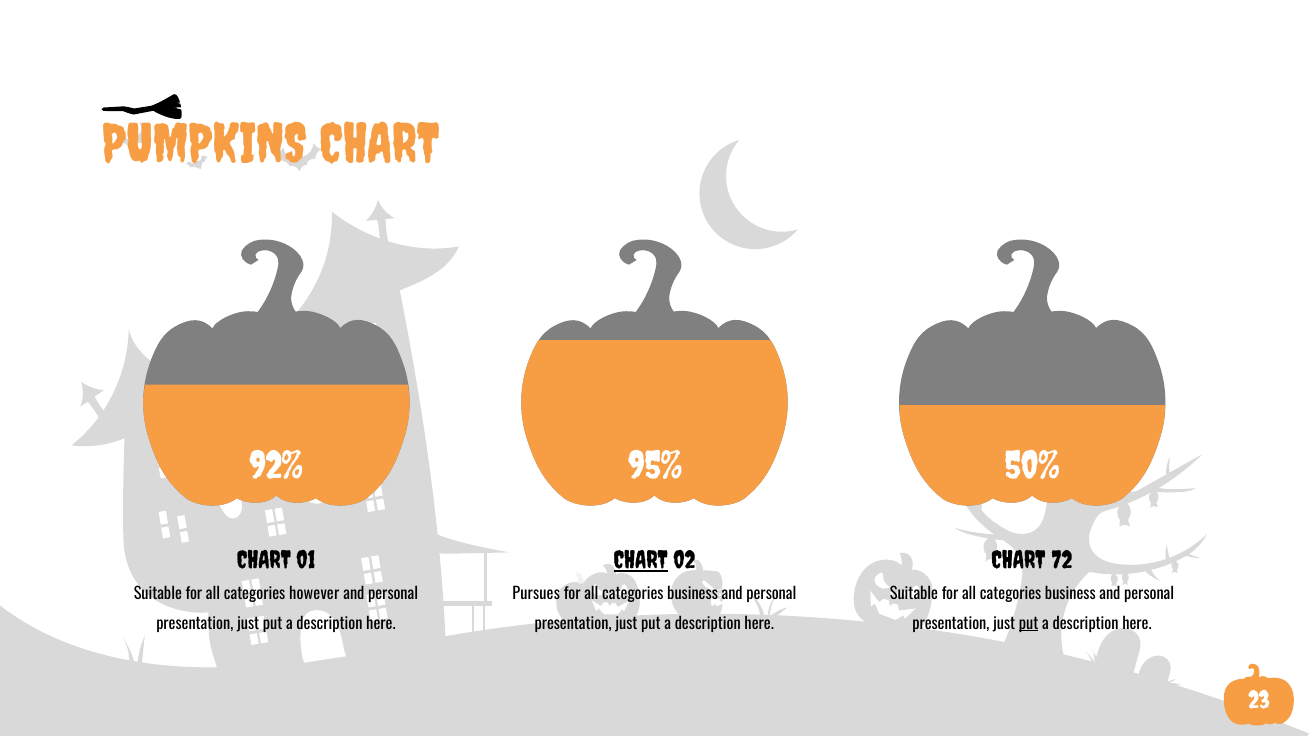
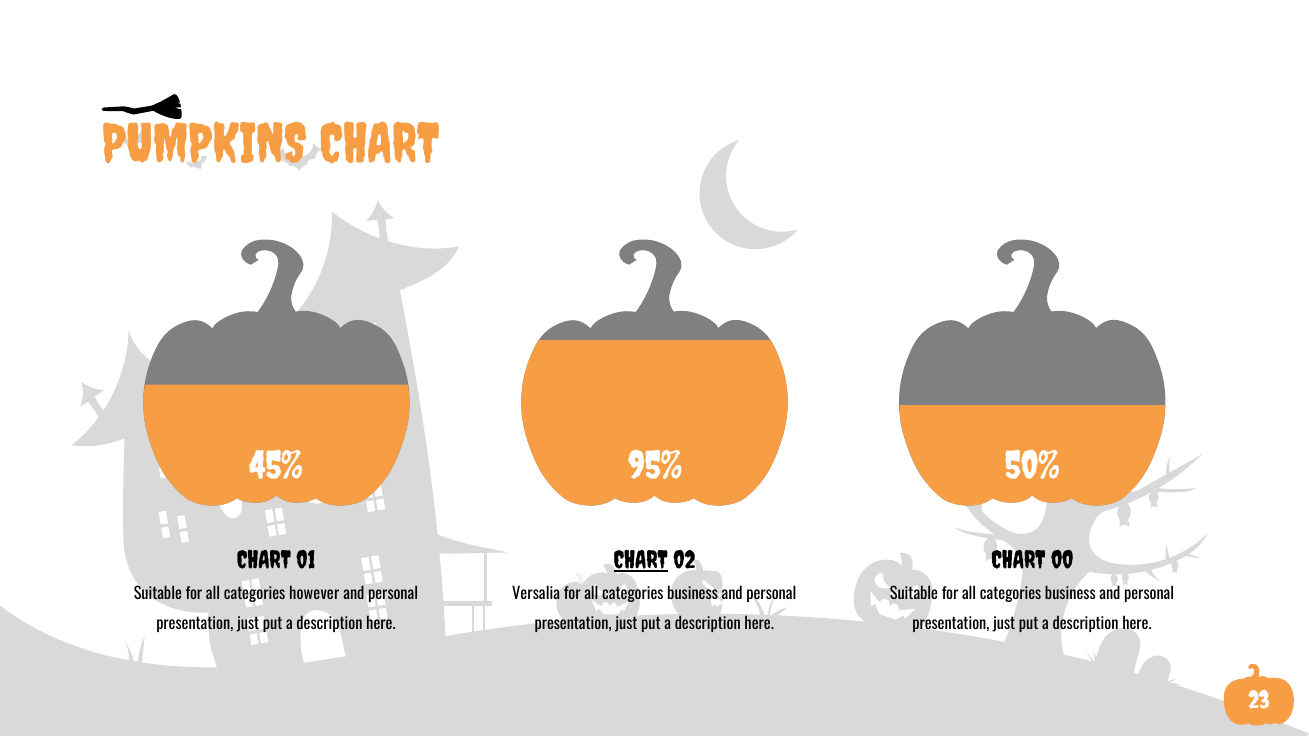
92%: 92% -> 45% (276, 466)
72: 72 -> 00 (1062, 561)
Pursues: Pursues -> Versalia (536, 595)
put underline: present -> none (1029, 624)
